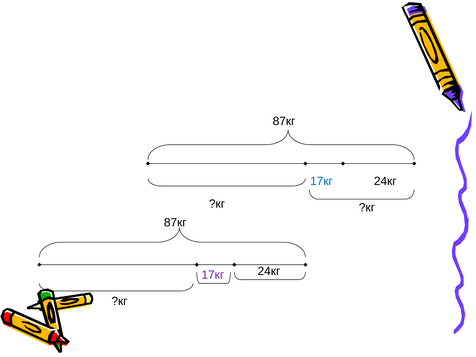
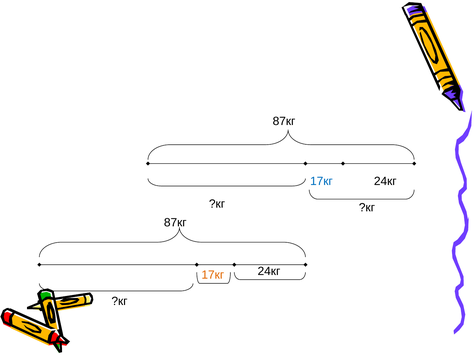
17кг colour: purple -> orange (213, 275)
